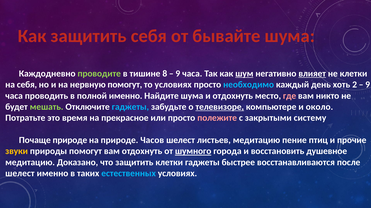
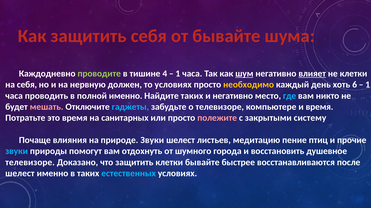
8: 8 -> 4 (165, 74)
9: 9 -> 1 (178, 74)
нервную помогут: помогут -> должен (125, 85)
необходимо colour: light blue -> yellow (249, 85)
2: 2 -> 6 (355, 85)
9: 9 -> 1 (368, 85)
Найдите шума: шума -> таких (192, 96)
и отдохнуть: отдохнуть -> негативно (233, 96)
где colour: pink -> light blue (290, 96)
мешать colour: light green -> pink (47, 107)
телевизоре underline: present -> none (220, 107)
и около: около -> время (320, 107)
прекрасное: прекрасное -> санитарных (125, 118)
природе: природе -> влияния (70, 141)
природе Часов: Часов -> Звуки (152, 141)
звуки colour: yellow -> light blue (17, 152)
шумного underline: present -> none (193, 152)
медитацию: медитацию -> телевизоре (30, 163)
клетки гаджеты: гаджеты -> бывайте (202, 163)
